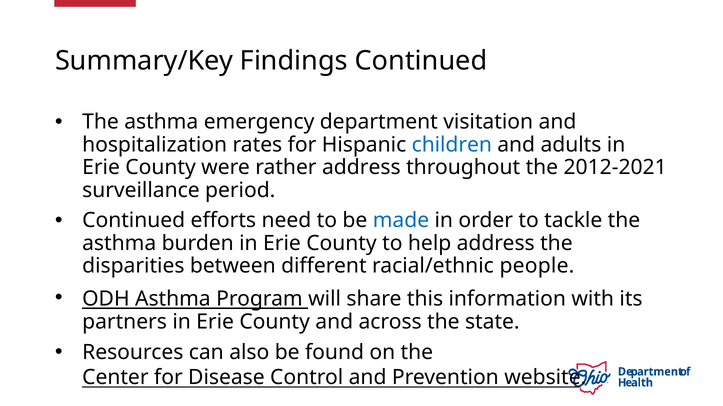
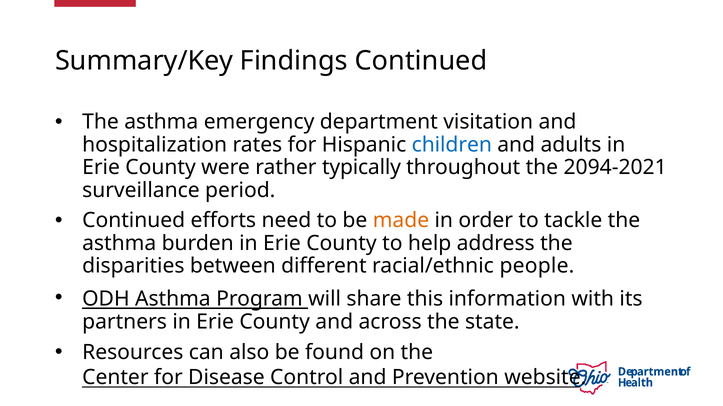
rather address: address -> typically (361, 168)
2012-2021: 2012-2021 -> 2094-2021 (615, 168)
made colour: blue -> orange (401, 221)
